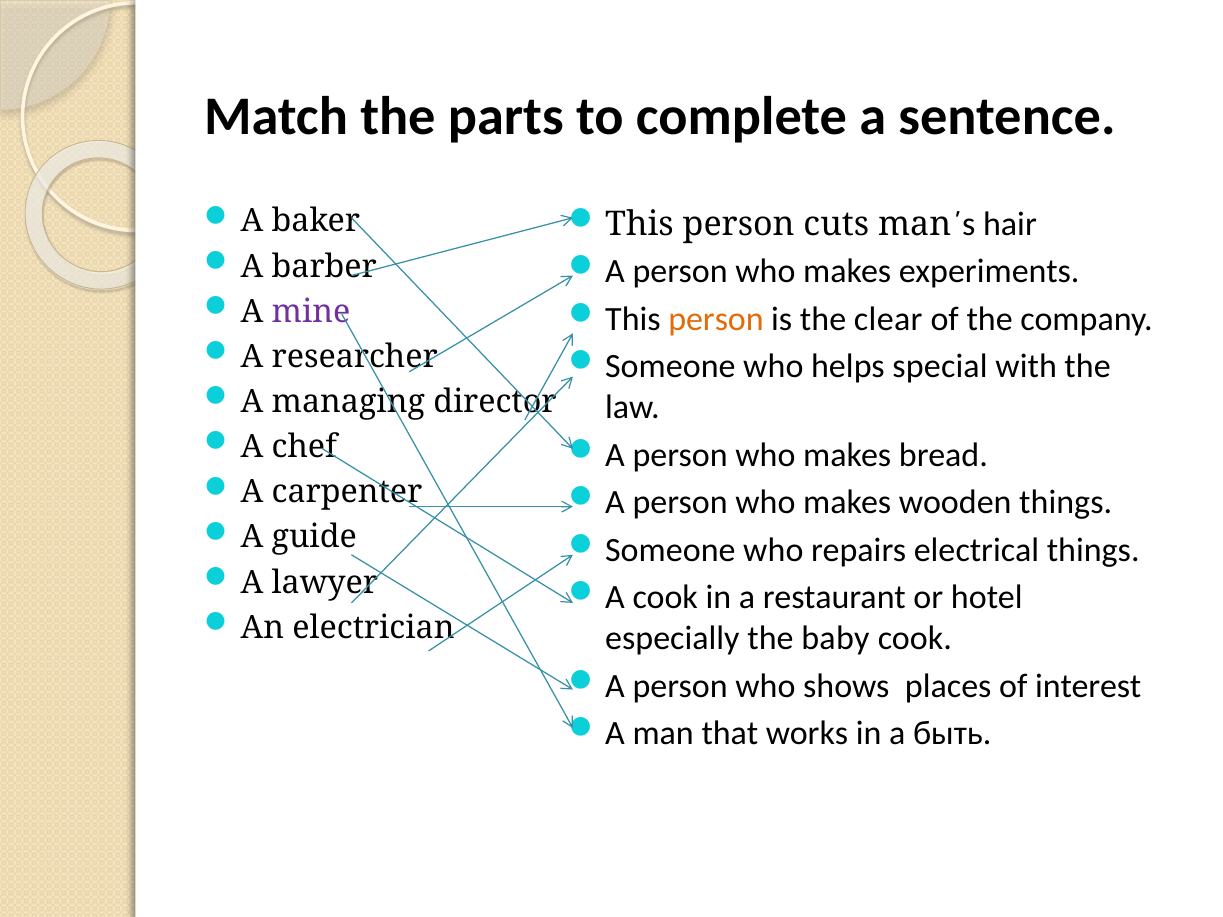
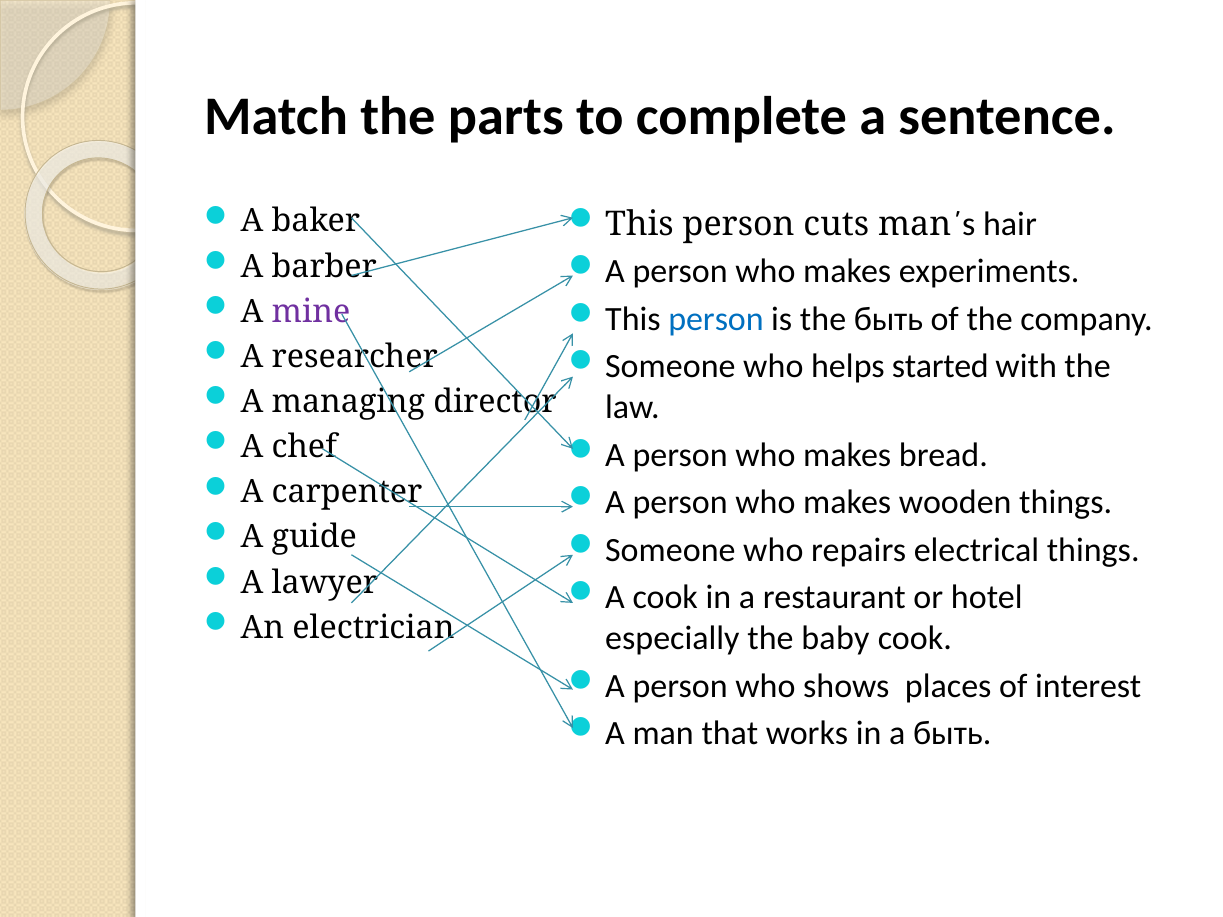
person colour: orange -> blue (716, 319)
the clear: clear -> быть (888, 319)
special: special -> started (940, 367)
